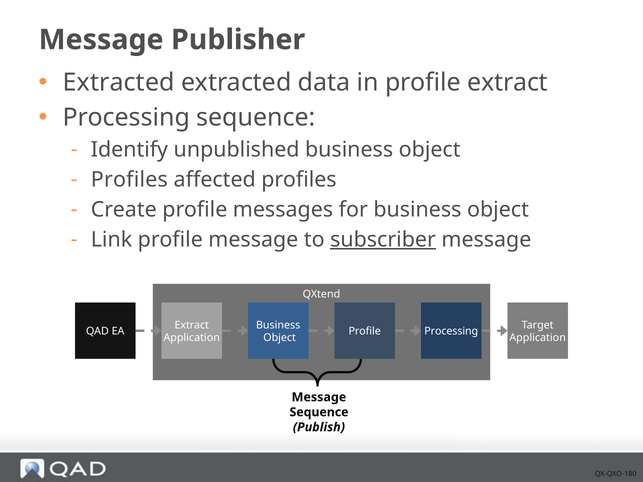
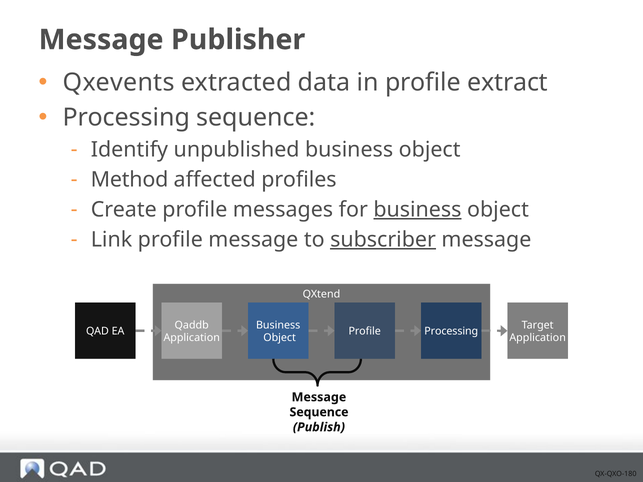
Extracted: Extracted -> Qxevents (119, 83)
Profiles: Profiles -> Method (130, 180)
business underline: none -> present (417, 210)
Extract: Extract -> Qaddb (192, 325)
